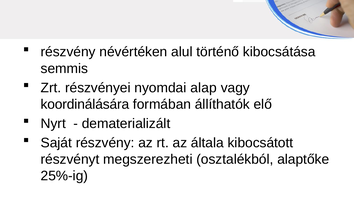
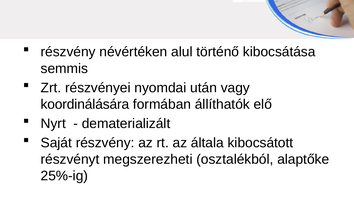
alap: alap -> után (204, 88)
